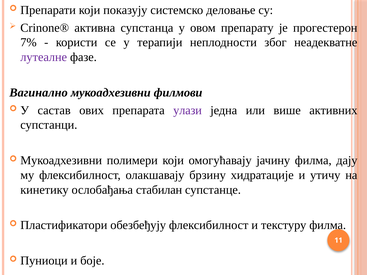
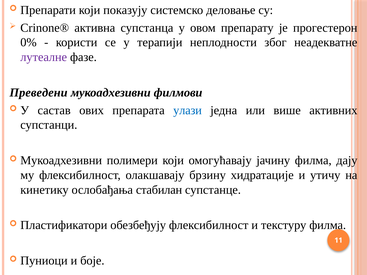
7%: 7% -> 0% (29, 42)
Вагинално: Вагинално -> Преведени (39, 93)
улази colour: purple -> blue (188, 110)
